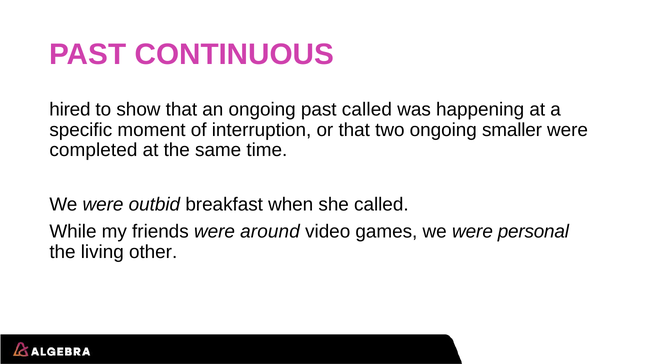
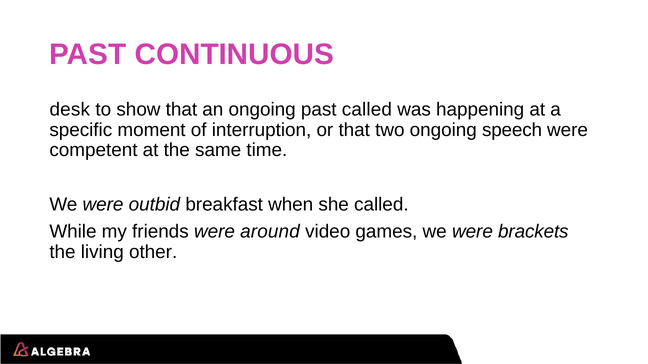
hired: hired -> desk (70, 110)
smaller: smaller -> speech (512, 130)
completed: completed -> competent (93, 150)
personal: personal -> brackets (533, 232)
